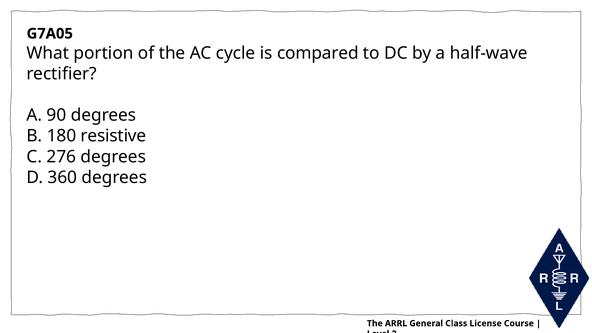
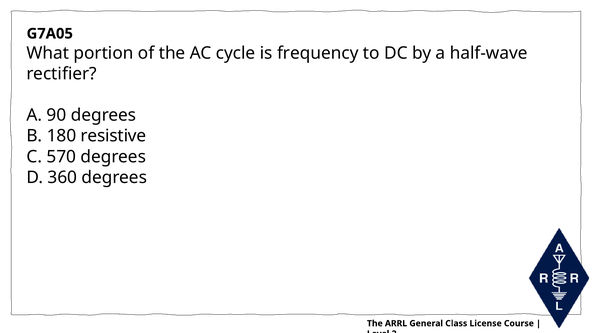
compared: compared -> frequency (318, 53)
276: 276 -> 570 (61, 157)
